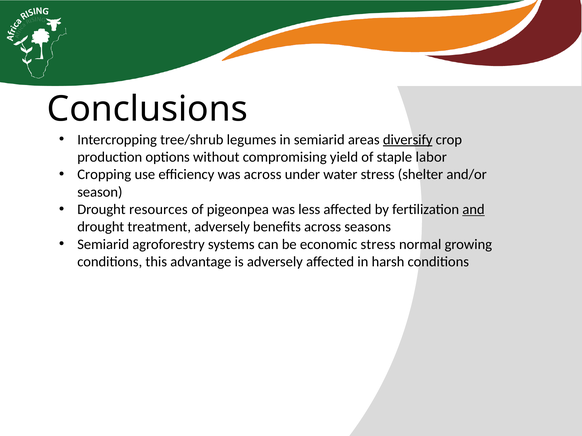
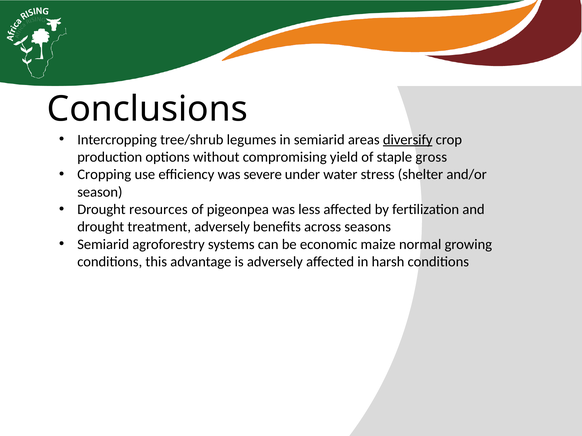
labor: labor -> gross (431, 157)
was across: across -> severe (263, 175)
and underline: present -> none (473, 210)
economic stress: stress -> maize (378, 245)
